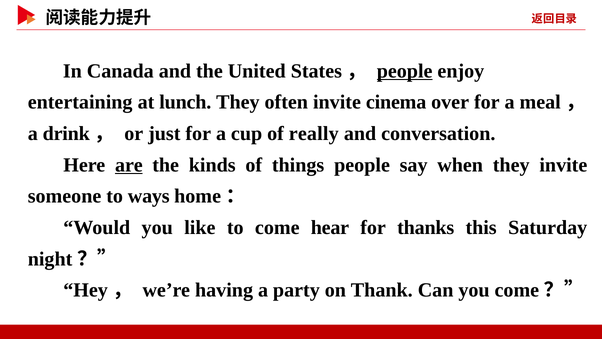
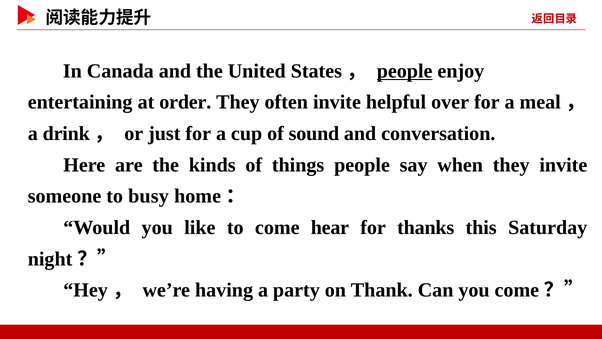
lunch: lunch -> order (185, 102)
cinema: cinema -> helpful (396, 102)
really: really -> sound (314, 134)
are underline: present -> none (129, 165)
ways: ways -> busy (149, 196)
